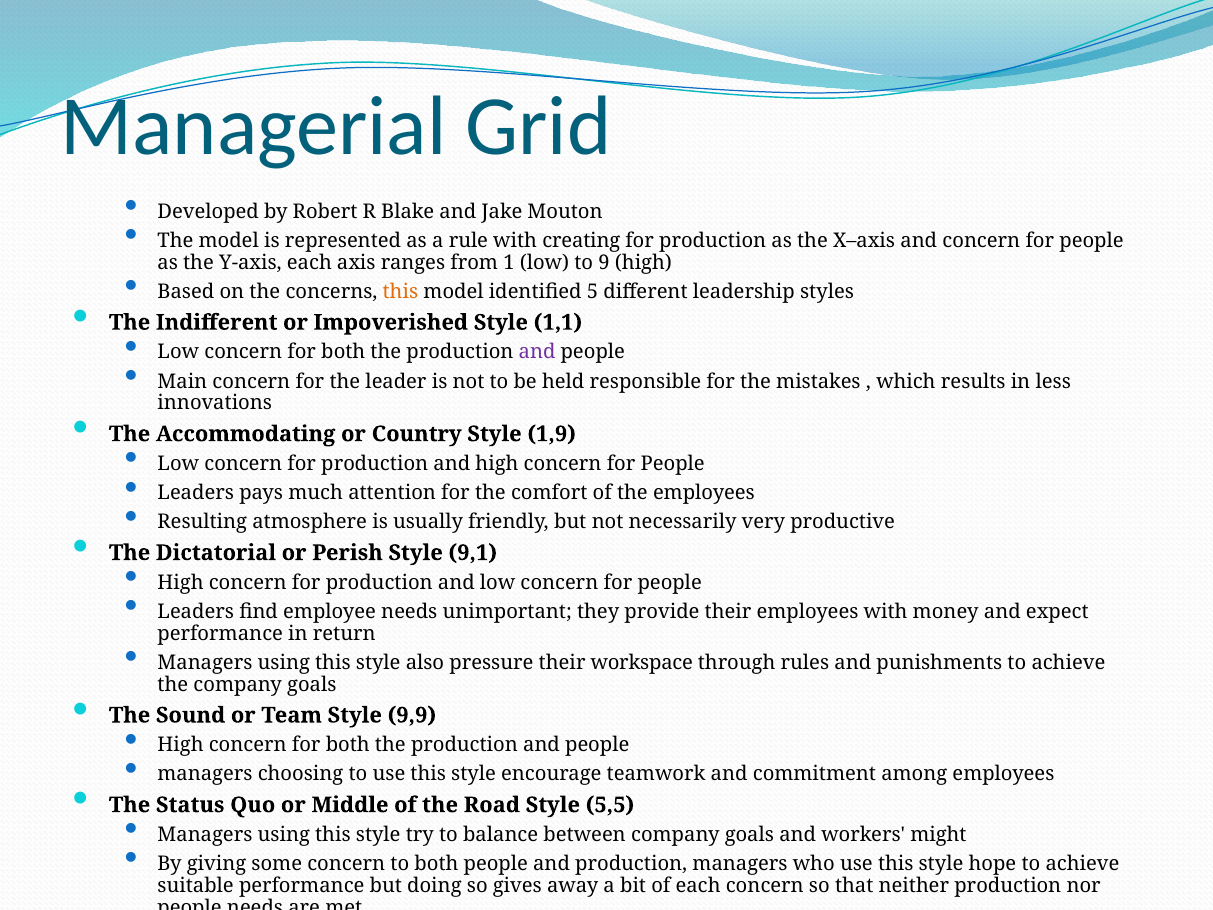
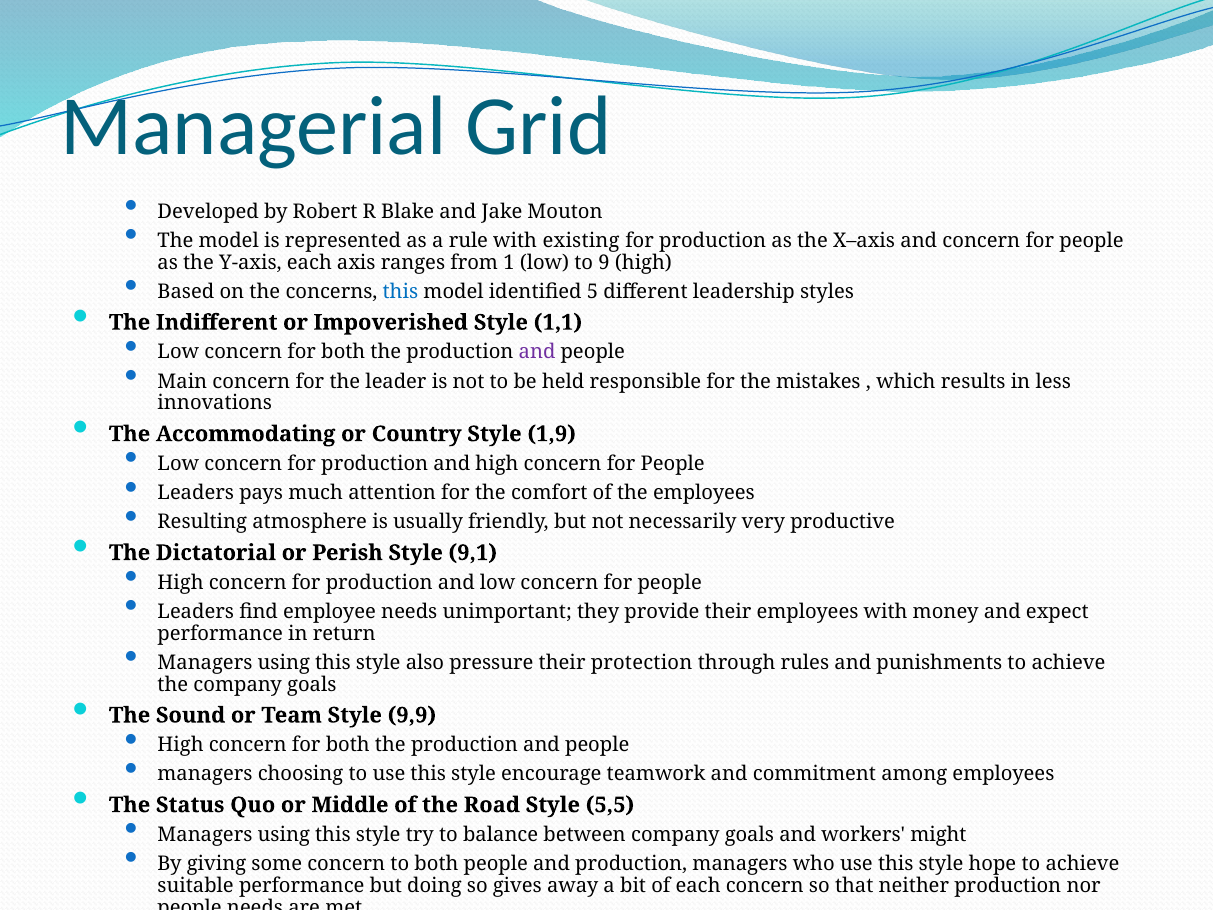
creating: creating -> existing (581, 241)
this colour: orange -> blue (400, 292)
workspace: workspace -> protection (642, 662)
